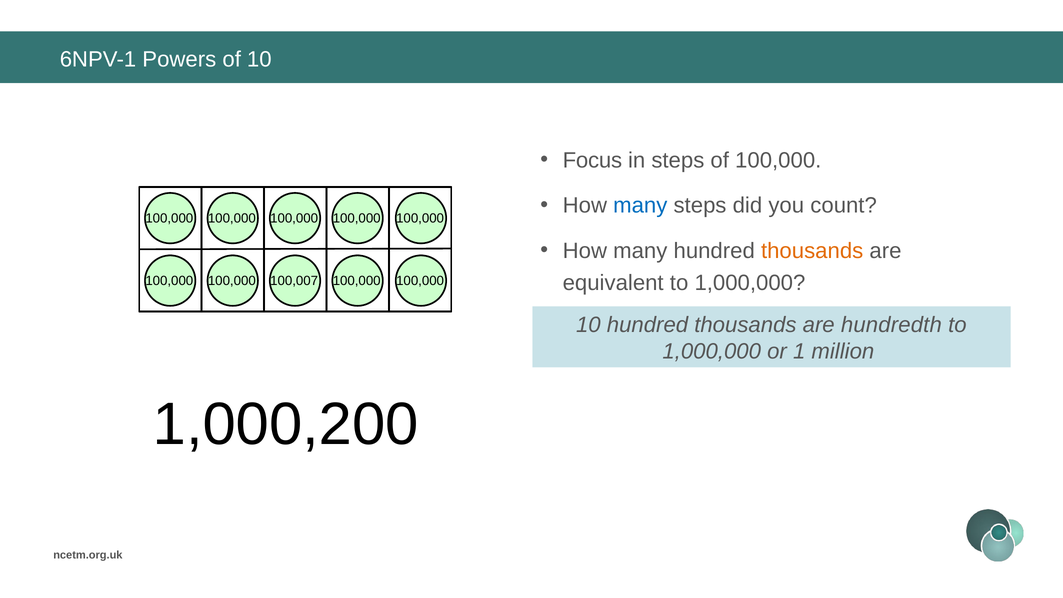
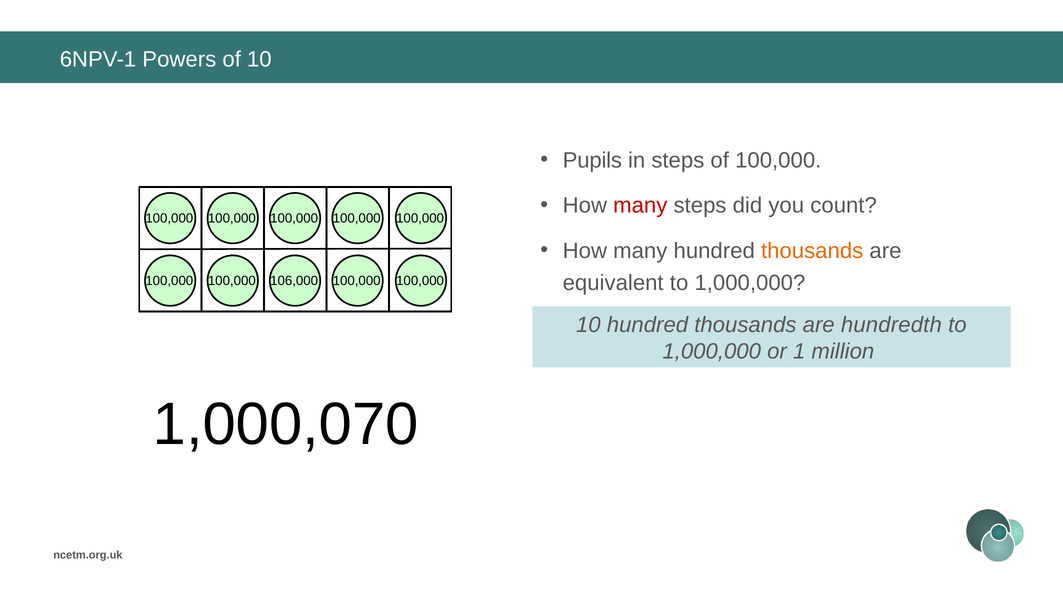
Focus: Focus -> Pupils (592, 160)
many colour: blue -> red (640, 206)
100,007: 100,007 -> 106,000 (294, 281)
1,000,200: 1,000,200 -> 1,000,070 (286, 425)
